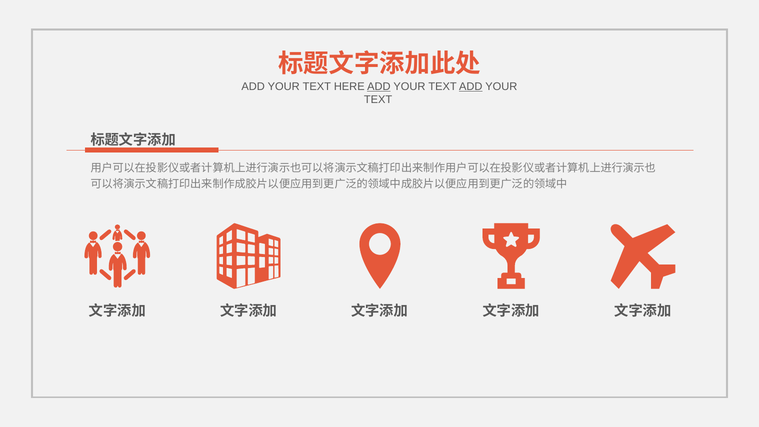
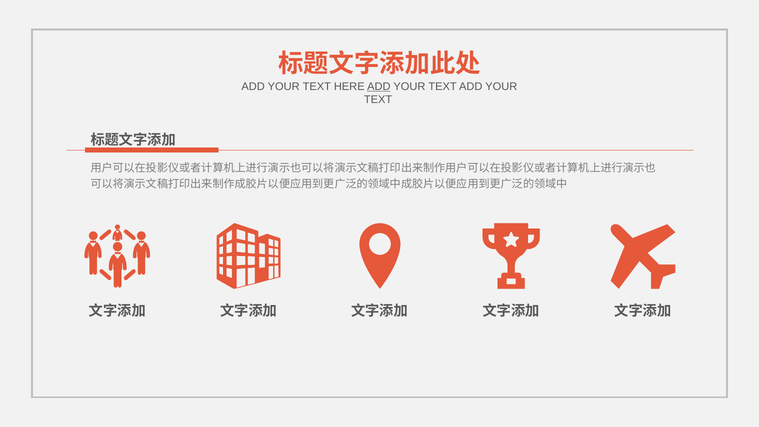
ADD underline: present -> none (471, 87)
